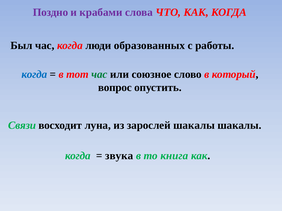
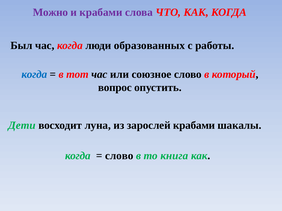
Поздно: Поздно -> Можно (50, 12)
час colour: green -> black (99, 74)
Связи: Связи -> Дети (22, 126)
зарослей шакалы: шакалы -> крабами (194, 126)
звука: звука -> слово (119, 156)
